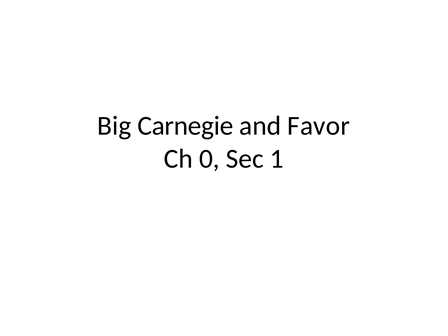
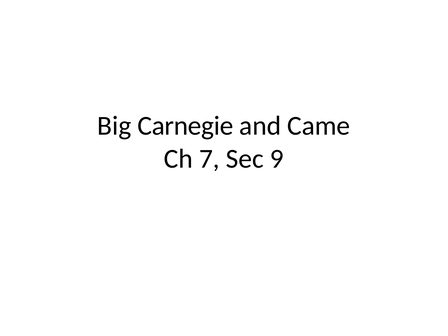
Favor: Favor -> Came (319, 126)
0: 0 -> 7 (209, 159)
1: 1 -> 9 (277, 159)
